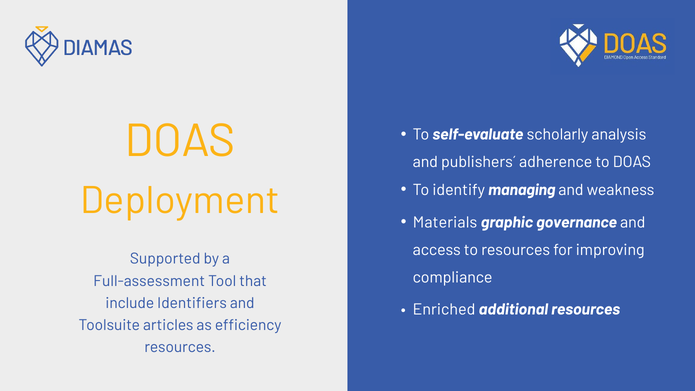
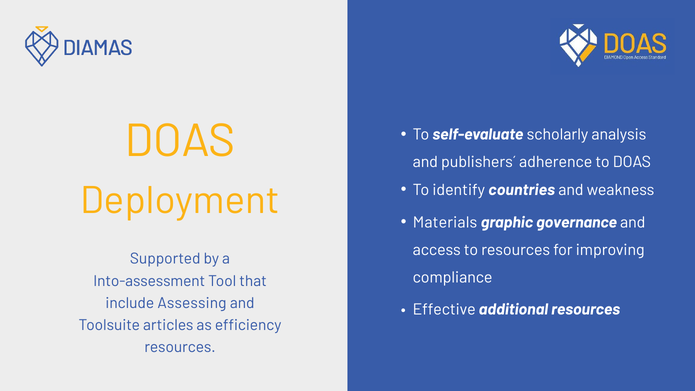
managing: managing -> countries (522, 190)
Full-assessment: Full-assessment -> Into-assessment (149, 281)
Identifiers: Identifiers -> Assessing (192, 303)
Enriched: Enriched -> Effective (444, 310)
